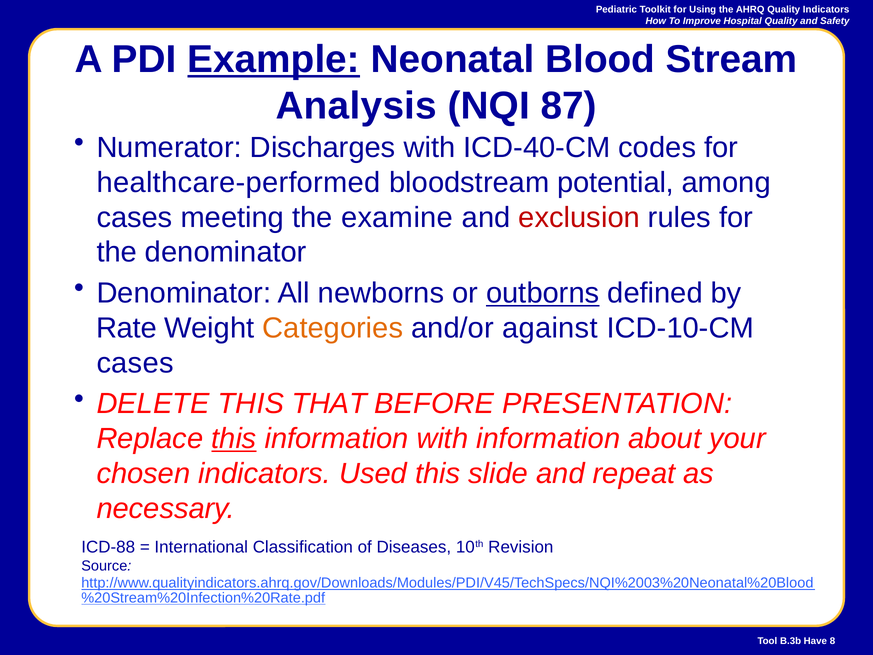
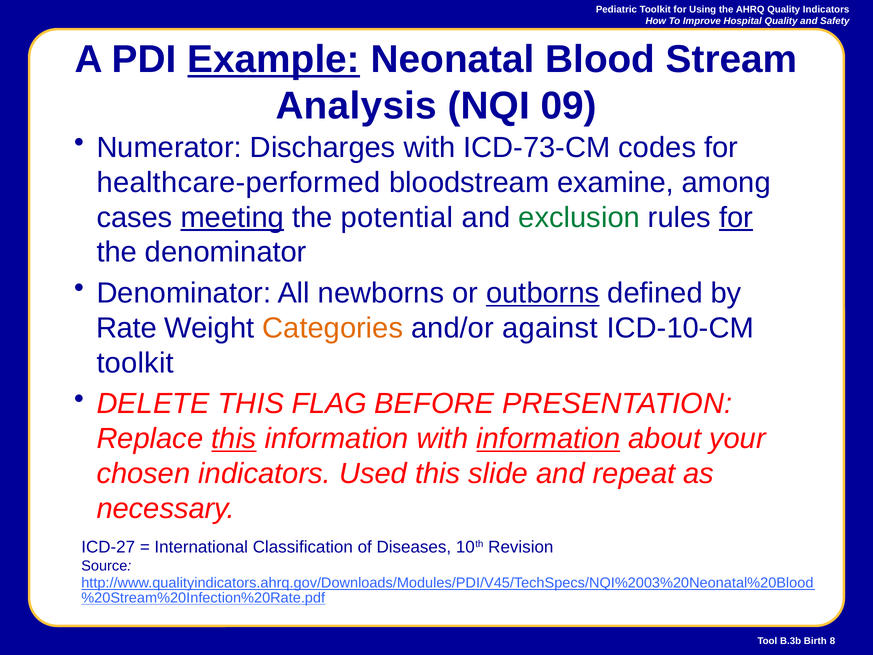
87: 87 -> 09 (569, 106)
ICD-40-CM: ICD-40-CM -> ICD-73-CM (537, 148)
potential: potential -> examine (616, 182)
meeting underline: none -> present (232, 217)
examine: examine -> potential (397, 217)
exclusion colour: red -> green (579, 217)
for underline: none -> present (736, 217)
cases: cases -> toolkit (135, 363)
THAT: THAT -> FLAG (329, 404)
information underline: none -> present (548, 439)
ICD-88: ICD-88 -> ICD-27 (108, 547)
Have: Have -> Birth (815, 641)
